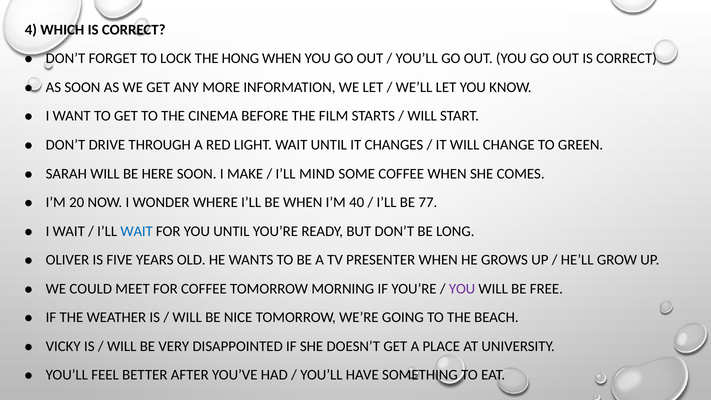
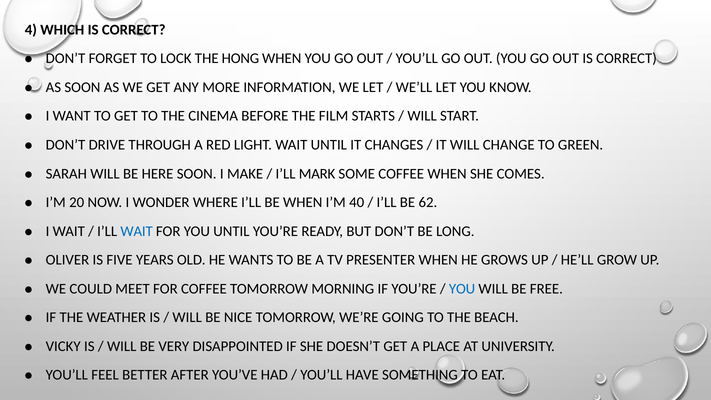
MIND: MIND -> MARK (317, 174)
77: 77 -> 62 (428, 202)
YOU colour: purple -> blue (462, 289)
